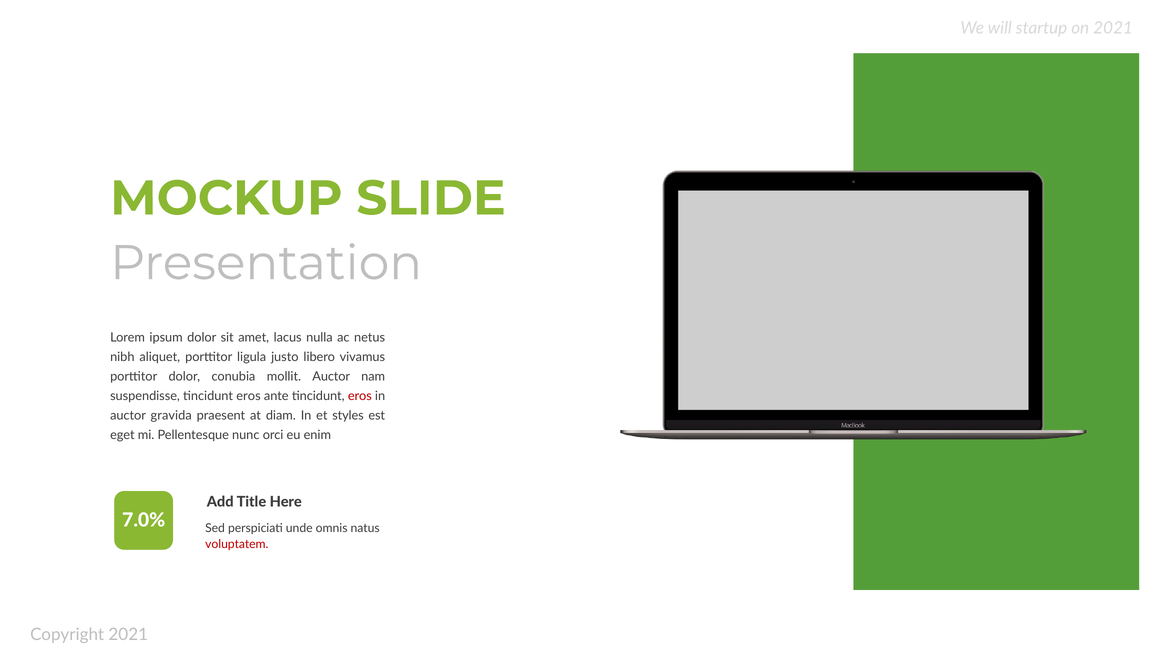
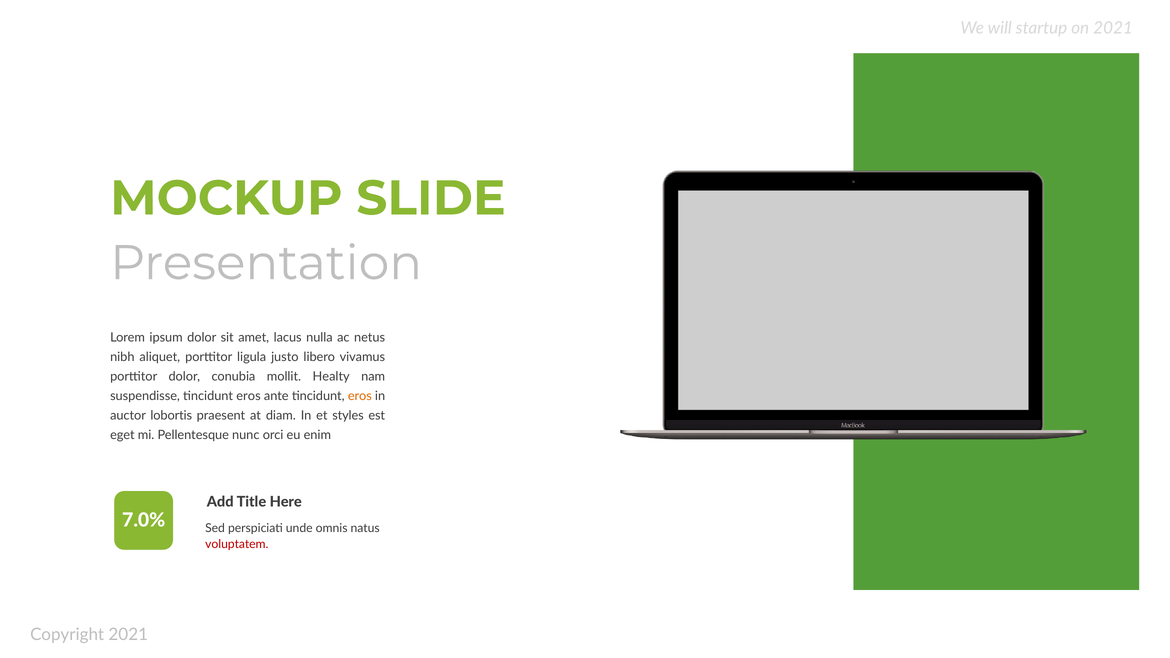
mollit Auctor: Auctor -> Healty (331, 376)
eros colour: red -> orange (360, 396)
gravida: gravida -> lobortis (171, 415)
